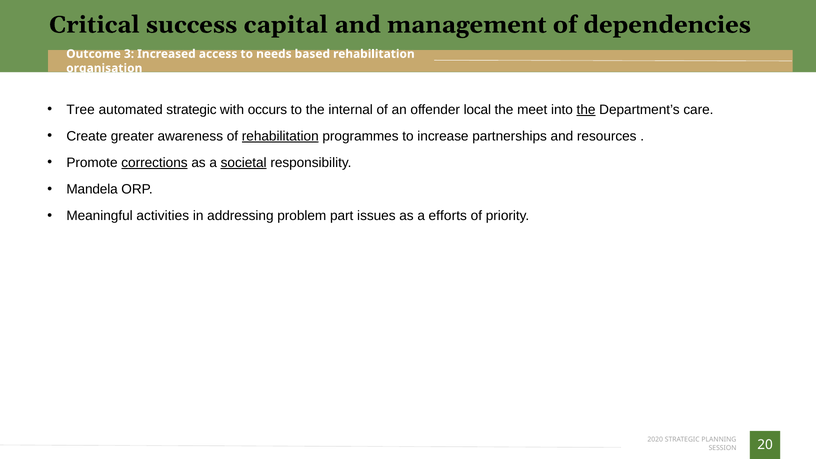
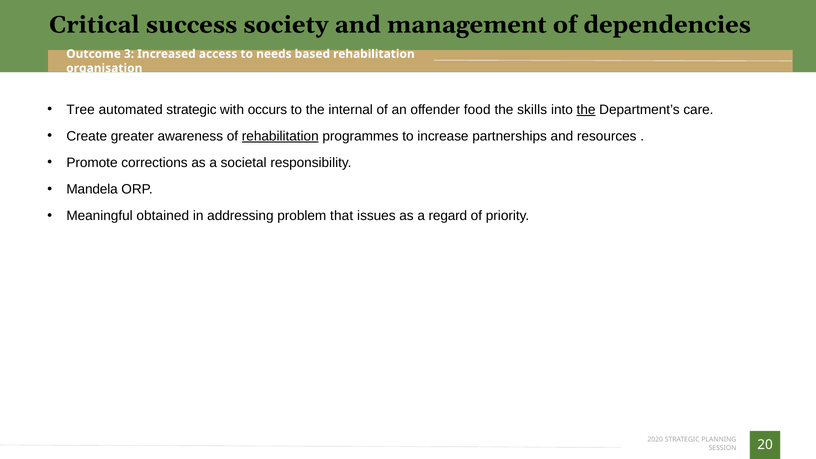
capital: capital -> society (286, 25)
local: local -> food (477, 110)
meet: meet -> skills (532, 110)
corrections underline: present -> none (154, 163)
societal underline: present -> none (244, 163)
activities: activities -> obtained (163, 216)
part: part -> that (342, 216)
efforts: efforts -> regard (448, 216)
